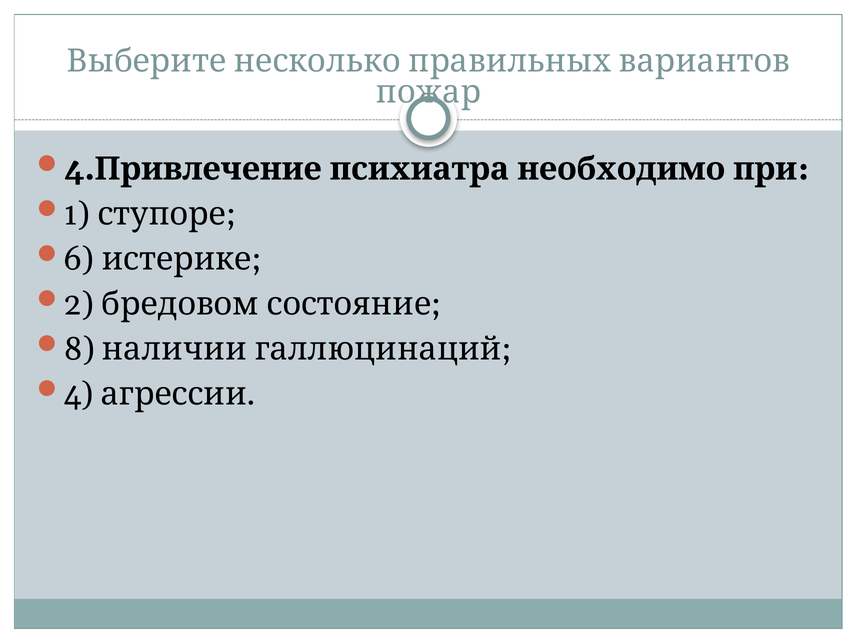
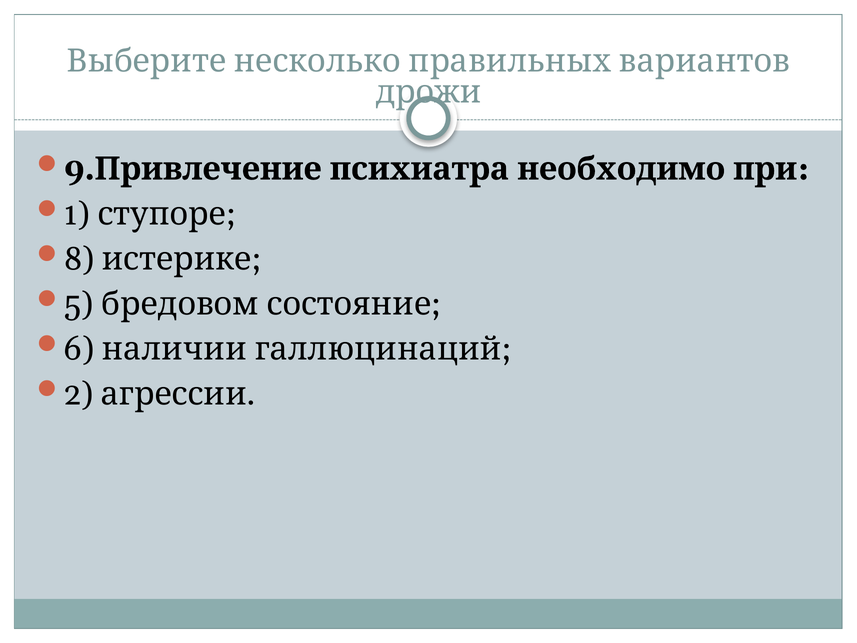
пожар: пожар -> дрожи (429, 92)
4: 4 -> 9 (79, 169)
6: 6 -> 8 (79, 259)
2: 2 -> 5 (79, 304)
8: 8 -> 6 (79, 349)
4: 4 -> 2 (79, 394)
